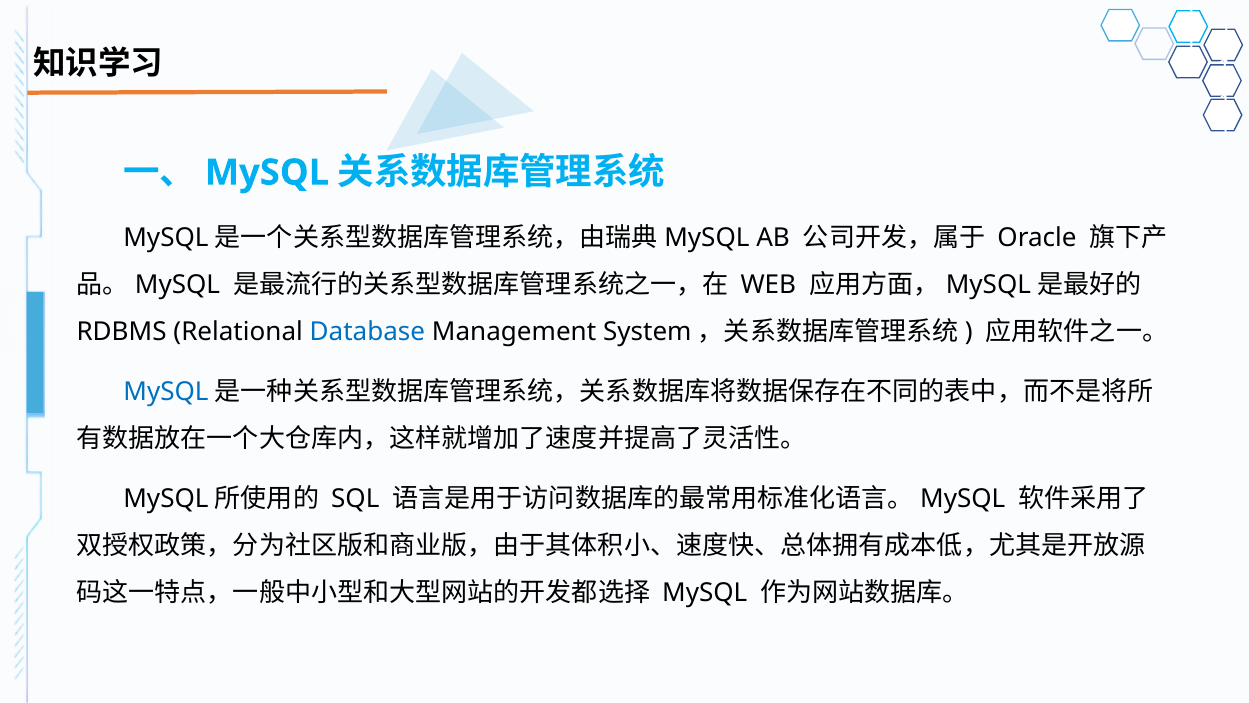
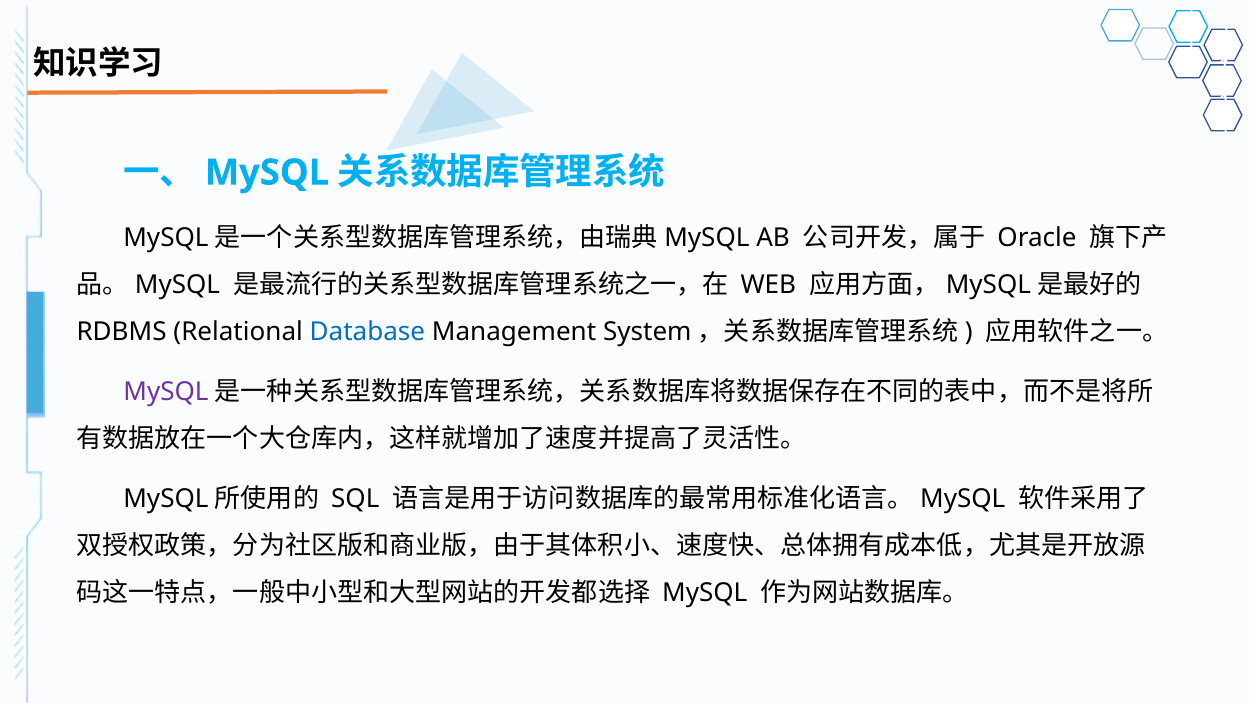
MySQL colour: blue -> purple (166, 392)
